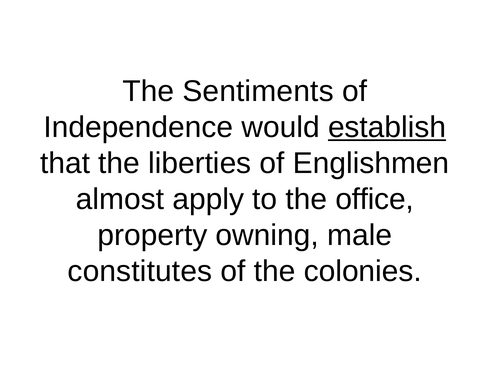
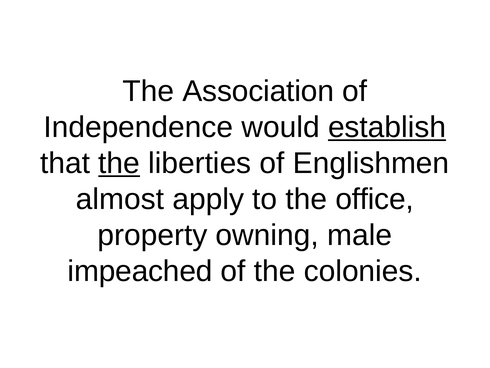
Sentiments: Sentiments -> Association (258, 91)
the underline: none -> present (119, 163)
constitutes: constitutes -> impeached (140, 271)
